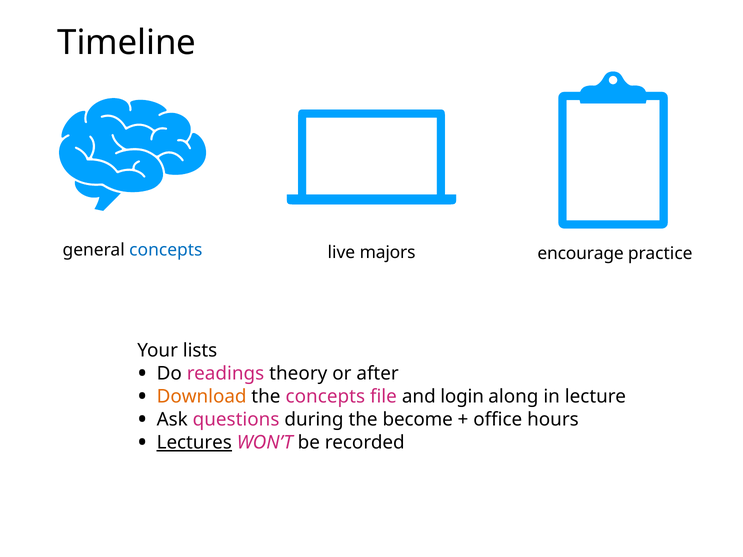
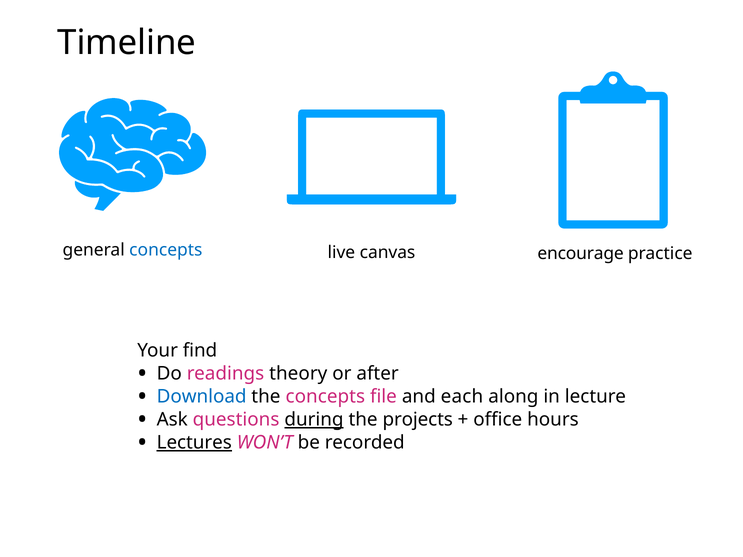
majors: majors -> canvas (388, 253)
lists: lists -> find (200, 351)
Download colour: orange -> blue (202, 397)
login: login -> each (462, 397)
during underline: none -> present (314, 420)
become: become -> projects (418, 420)
